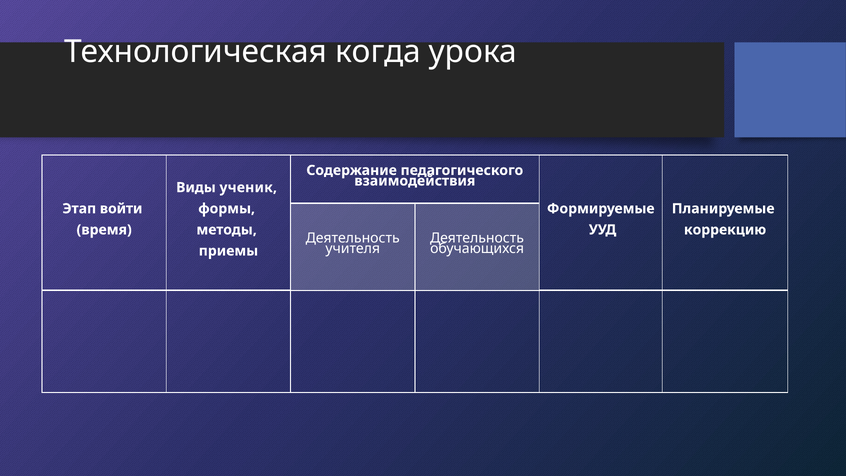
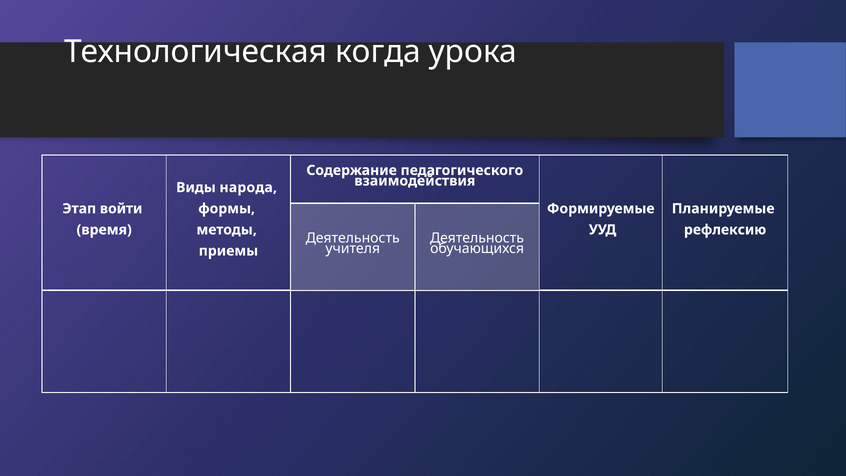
ученик: ученик -> народа (248, 187)
коррекцию: коррекцию -> рефлексию (725, 230)
